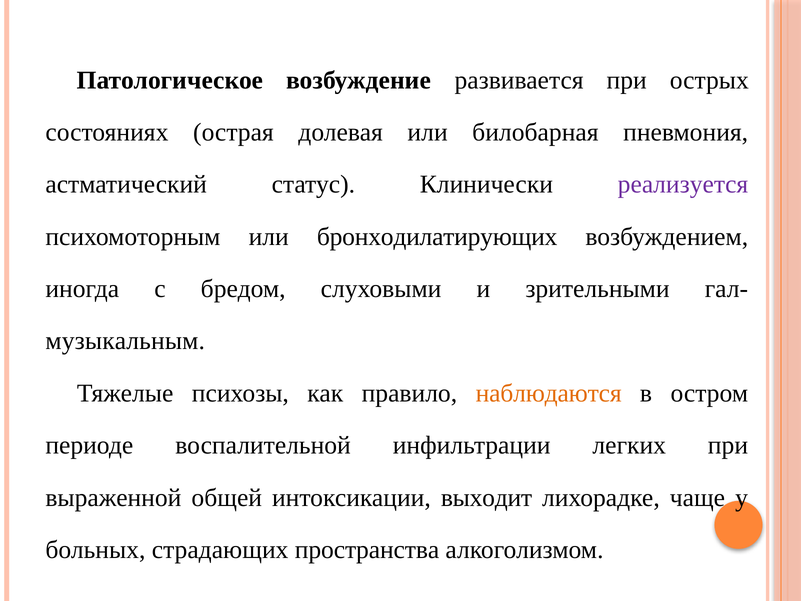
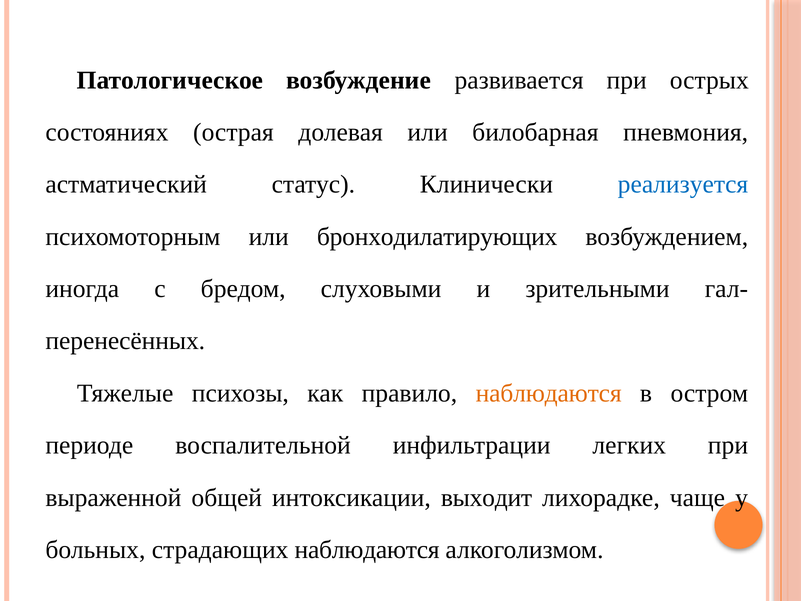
реализуется colour: purple -> blue (683, 184)
музыкальным: музыкальным -> перенесённых (125, 341)
страдающих пространства: пространства -> наблюдаются (367, 550)
